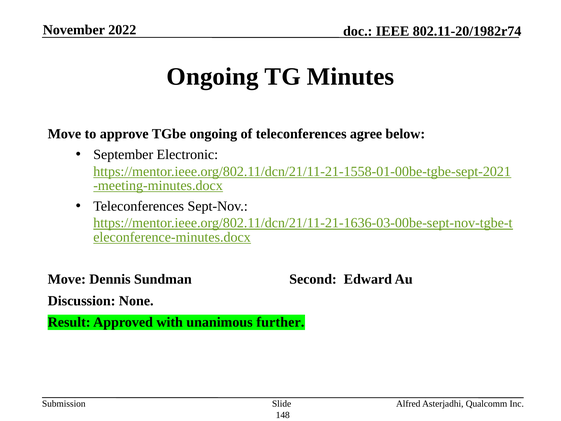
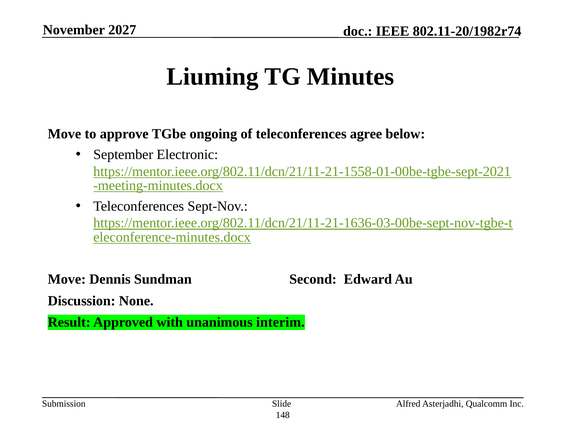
2022: 2022 -> 2027 (122, 30)
Ongoing: Ongoing -> Liuming (213, 76)
further: further -> interim (280, 322)
